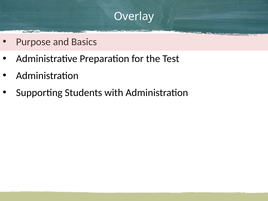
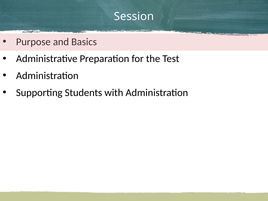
Overlay: Overlay -> Session (134, 16)
